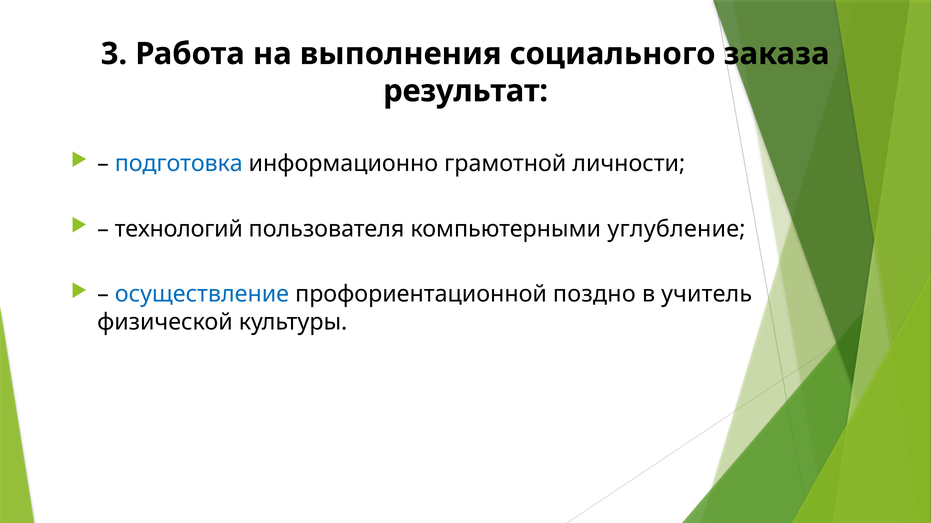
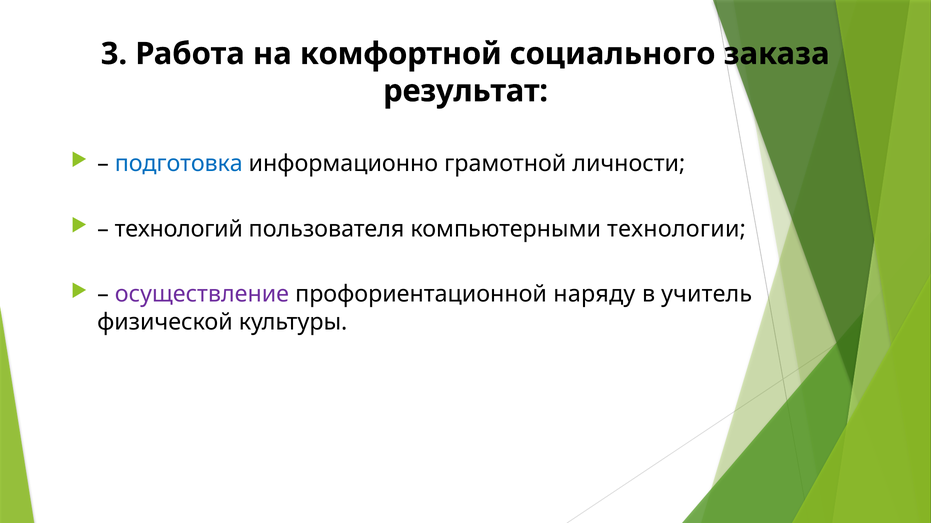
выполнения: выполнения -> комфортной (401, 54)
углубление: углубление -> технологии (677, 229)
осуществление colour: blue -> purple (202, 295)
поздно: поздно -> наряду (594, 295)
